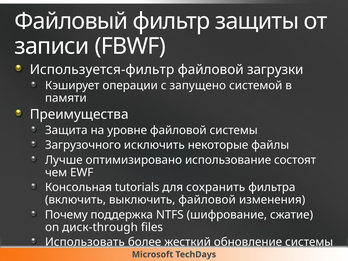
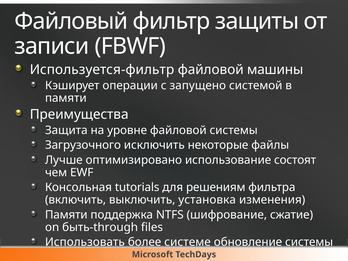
загрузки: загрузки -> машины (275, 70)
сохранить: сохранить -> решениям (216, 187)
выключить файловой: файловой -> установка (207, 200)
Почему: Почему -> Памяти (66, 215)
диск-through: диск-through -> быть-through (100, 227)
жесткий: жесткий -> системе (188, 242)
